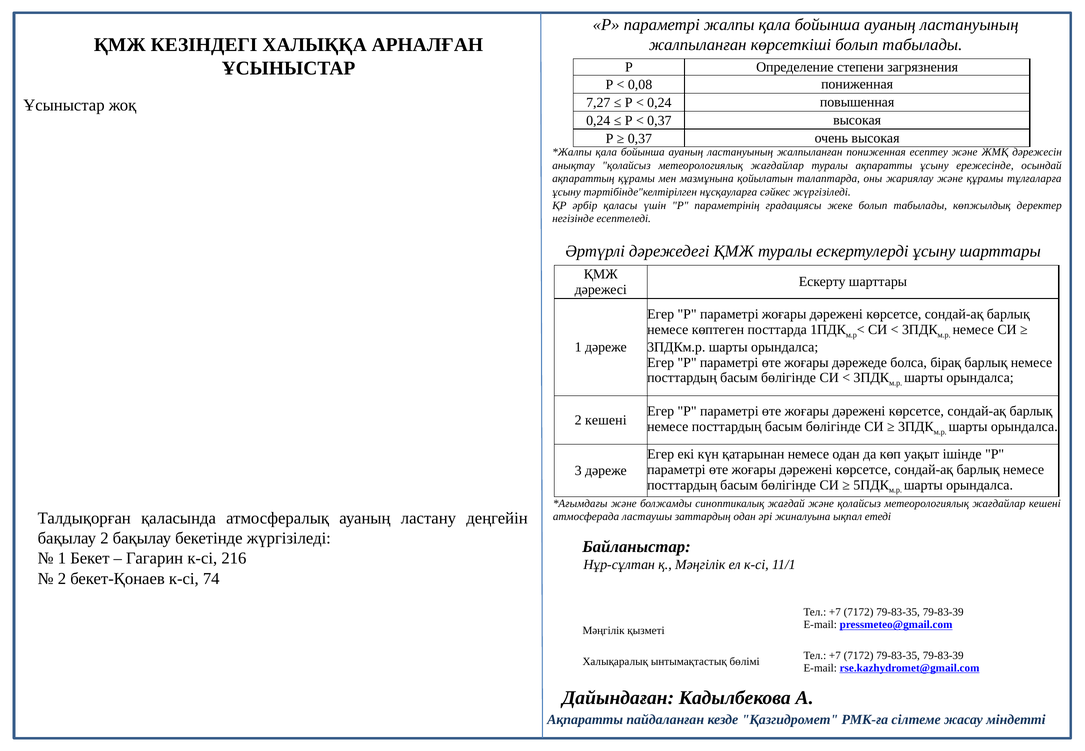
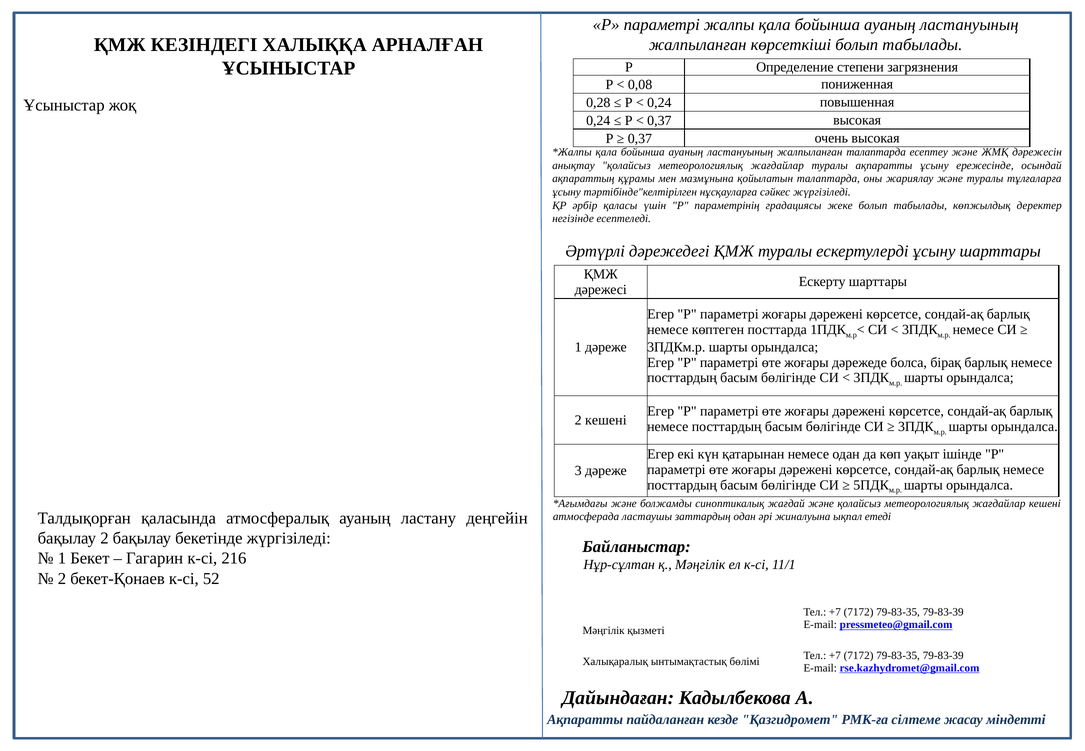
7,27: 7,27 -> 0,28 (598, 103)
жалпыланған пониженная: пониженная -> талаптарда (876, 152)
және құрамы: құрамы -> туралы (985, 179)
74: 74 -> 52 (211, 579)
